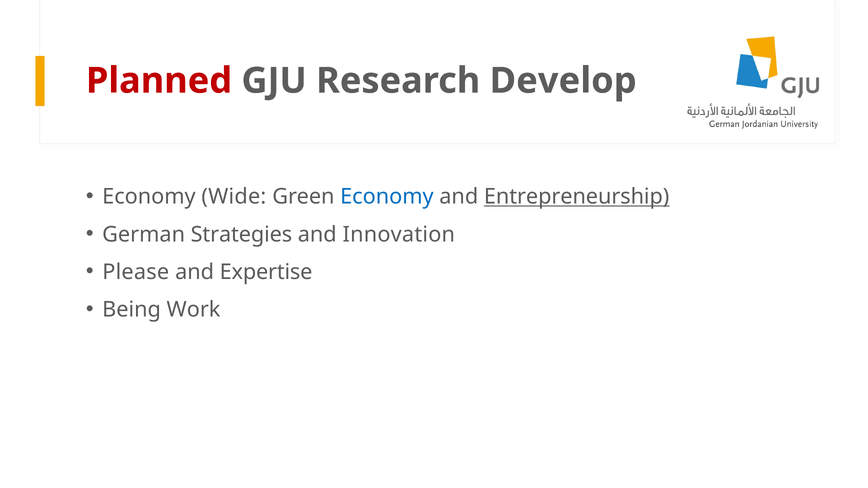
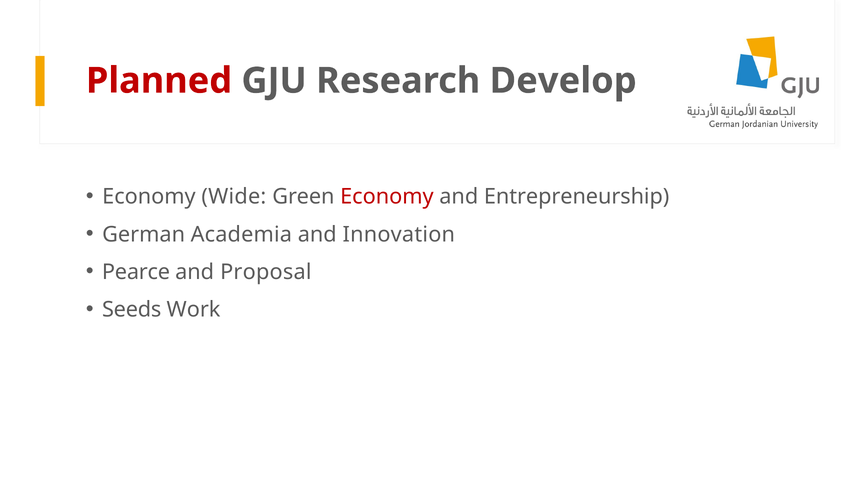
Economy colour: blue -> red (387, 197)
Entrepreneurship underline: present -> none (577, 197)
Strategies: Strategies -> Academia (241, 234)
Please: Please -> Pearce (136, 272)
Expertise: Expertise -> Proposal (266, 272)
Being: Being -> Seeds (132, 310)
